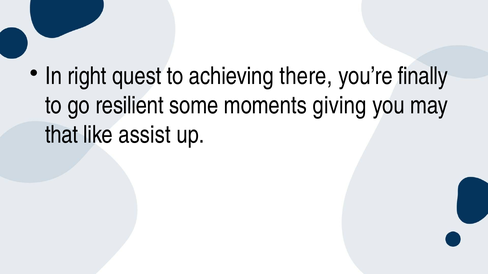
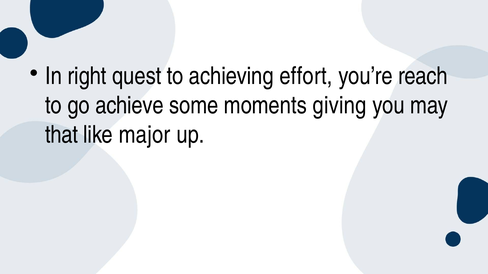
there: there -> effort (306, 76)
finally: finally -> reach (423, 76)
resilient: resilient -> achieve (130, 106)
assist: assist -> major (145, 135)
